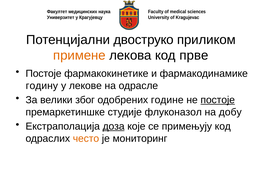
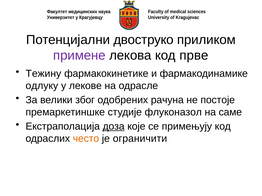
примене colour: orange -> purple (79, 56)
Постоје: Постоје -> Тежину (43, 74)
годину: годину -> одлуку (42, 86)
године: године -> рачуна (167, 100)
постоје underline: present -> none (218, 100)
добу: добу -> саме (230, 112)
мониторинг: мониторинг -> ограничити (140, 139)
